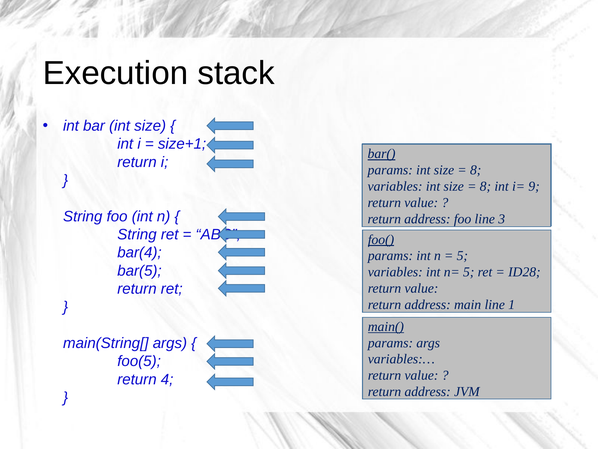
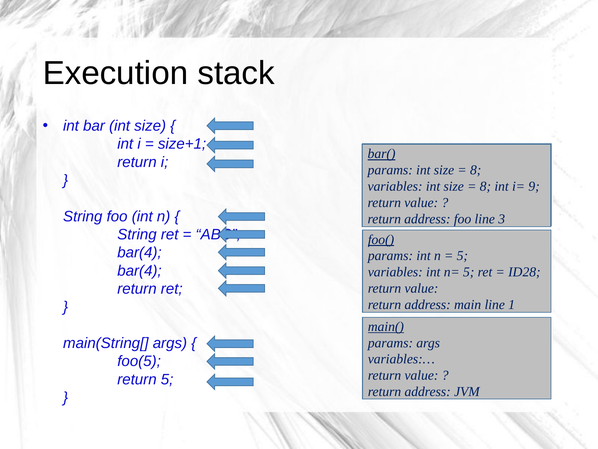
bar(5: bar(5 -> bar(4 (139, 270)
return 4: 4 -> 5 (167, 379)
